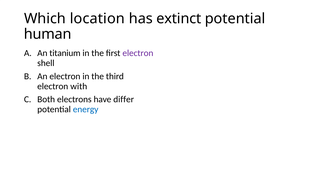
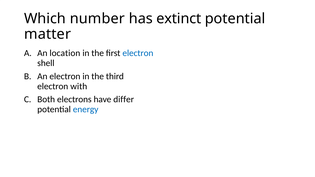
location: location -> number (97, 19)
human: human -> matter (48, 34)
titanium: titanium -> location (65, 53)
electron colour: purple -> blue (138, 53)
